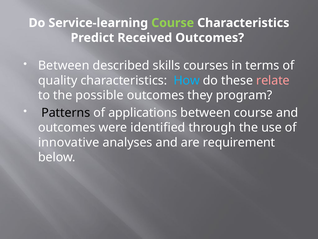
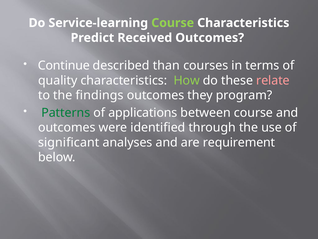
Between: Between -> Continue (64, 66)
skills: skills -> than (166, 66)
How colour: light blue -> light green (187, 80)
possible: possible -> findings (100, 95)
Patterns colour: black -> green (66, 113)
innovative: innovative -> significant (69, 142)
